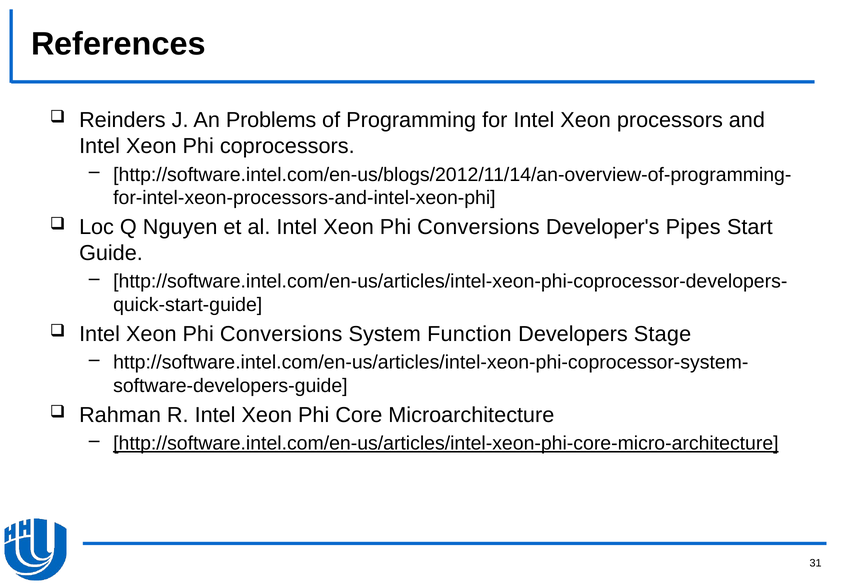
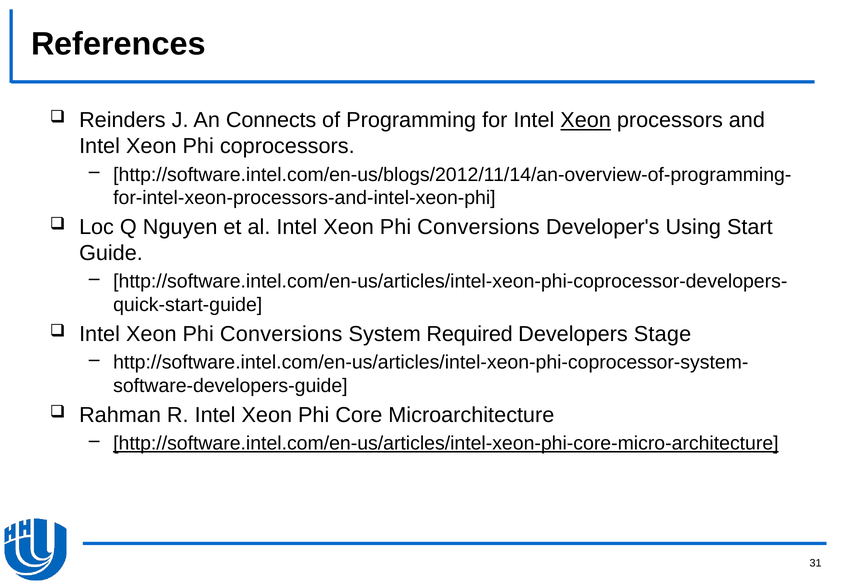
Problems: Problems -> Connects (271, 120)
Xeon underline: none -> present (586, 120)
Pipes: Pipes -> Using (693, 227)
Function: Function -> Required (470, 334)
